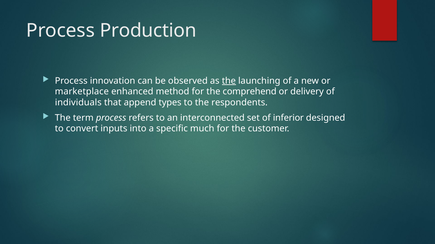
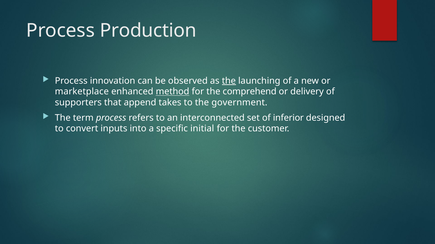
method underline: none -> present (173, 92)
individuals: individuals -> supporters (78, 103)
types: types -> takes (170, 103)
respondents: respondents -> government (239, 103)
much: much -> initial (202, 129)
